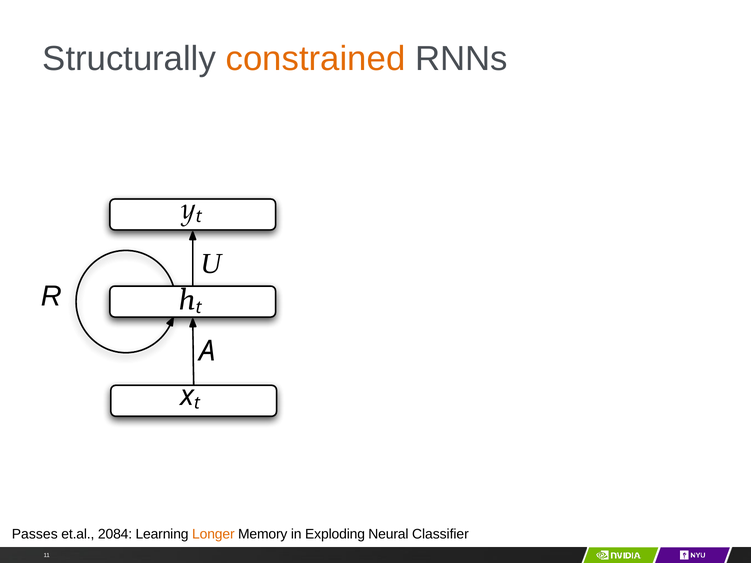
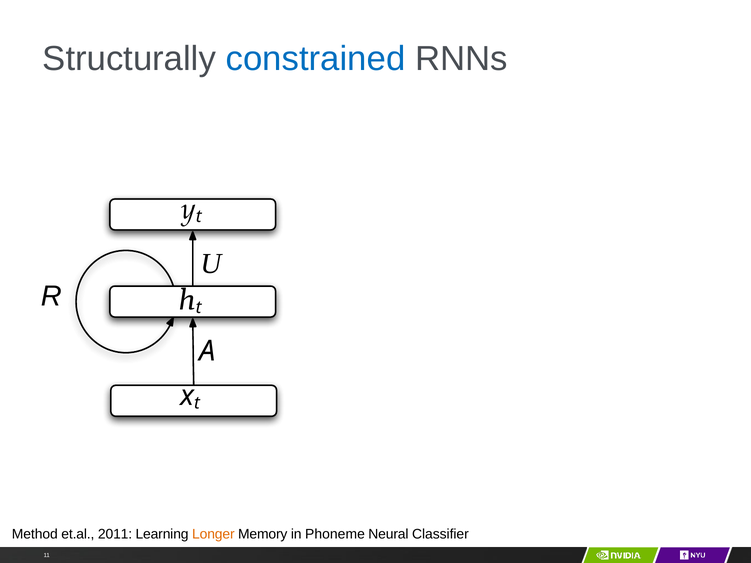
constrained colour: orange -> blue (316, 59)
Passes: Passes -> Method (35, 534)
2084: 2084 -> 2011 (115, 534)
Exploding: Exploding -> Phoneme (335, 534)
